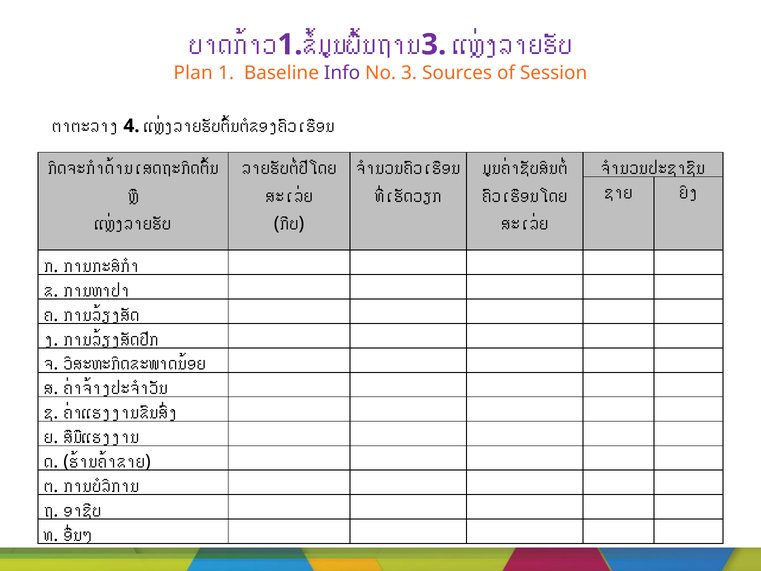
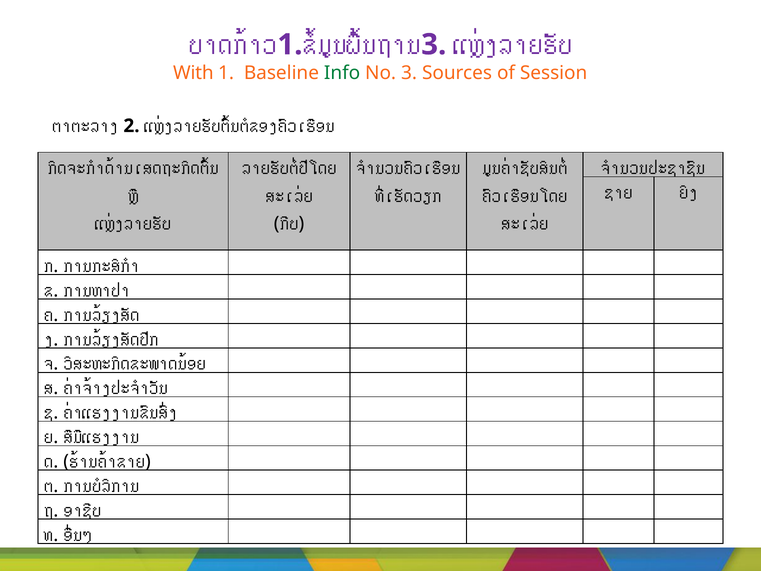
Plan: Plan -> With (193, 73)
Info colour: purple -> green (342, 73)
4: 4 -> 2 (131, 126)
